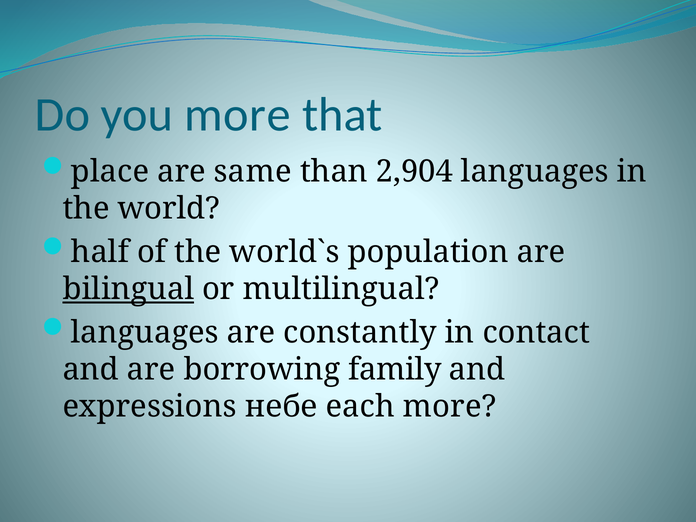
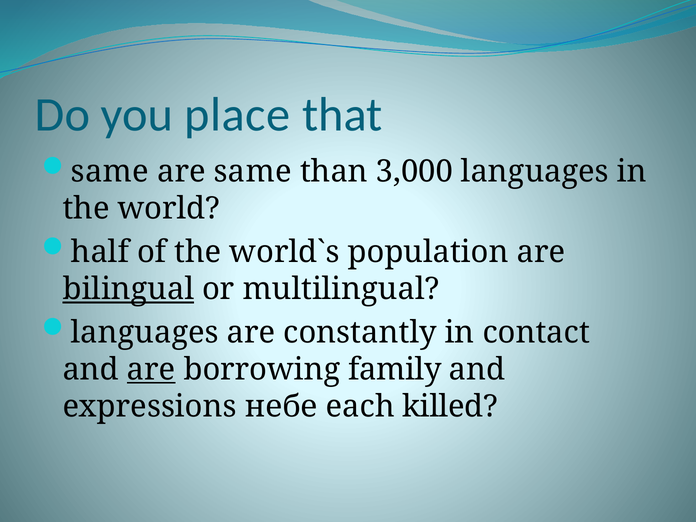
you more: more -> place (237, 115)
place: place -> same (110, 171)
2,904: 2,904 -> 3,000 (414, 171)
are underline: none -> present (151, 369)
each more: more -> killed (450, 407)
